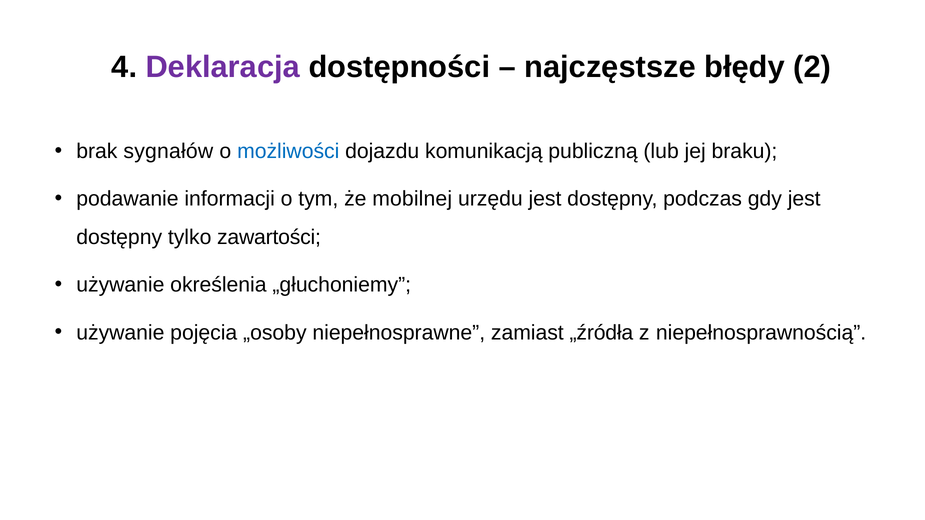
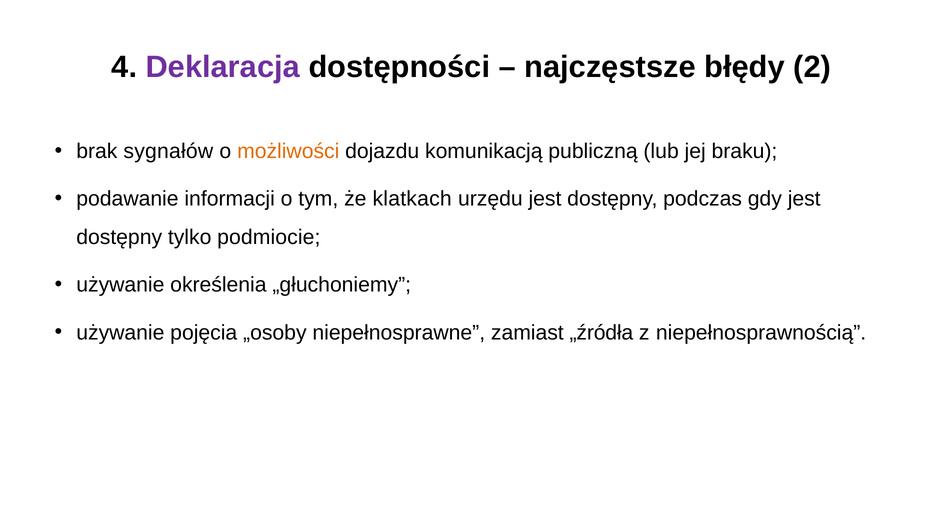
możliwości colour: blue -> orange (288, 151)
mobilnej: mobilnej -> klatkach (412, 199)
zawartości: zawartości -> podmiocie (269, 237)
